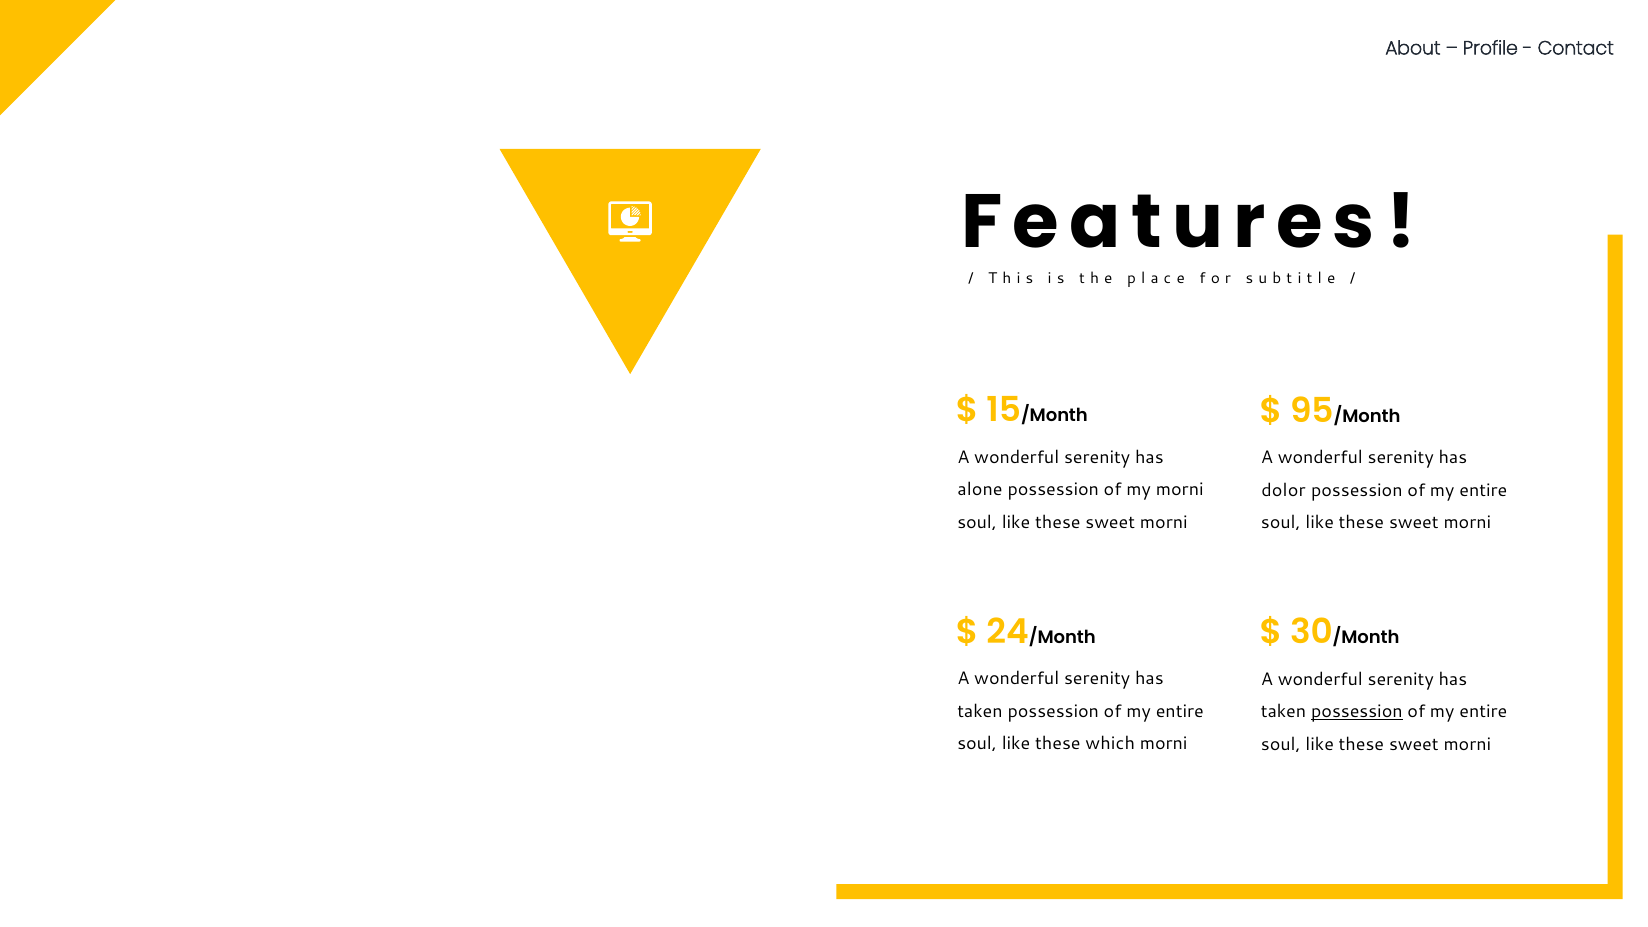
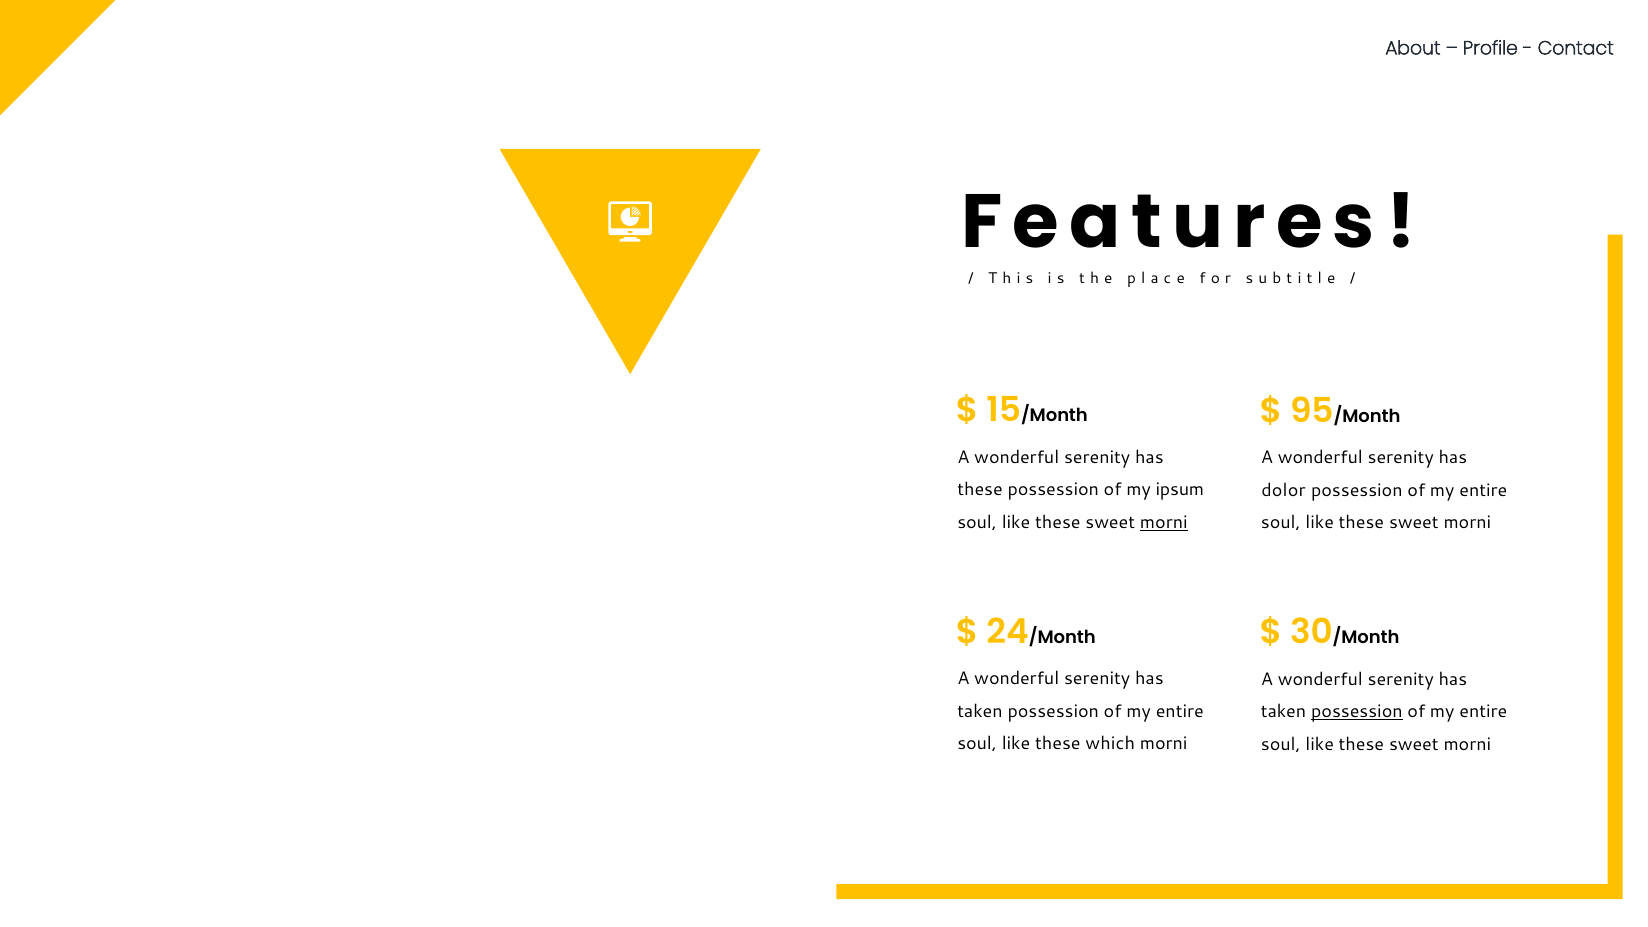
alone: alone -> these (980, 490)
my morni: morni -> ipsum (1180, 490)
morni underline: none -> present (1164, 522)
